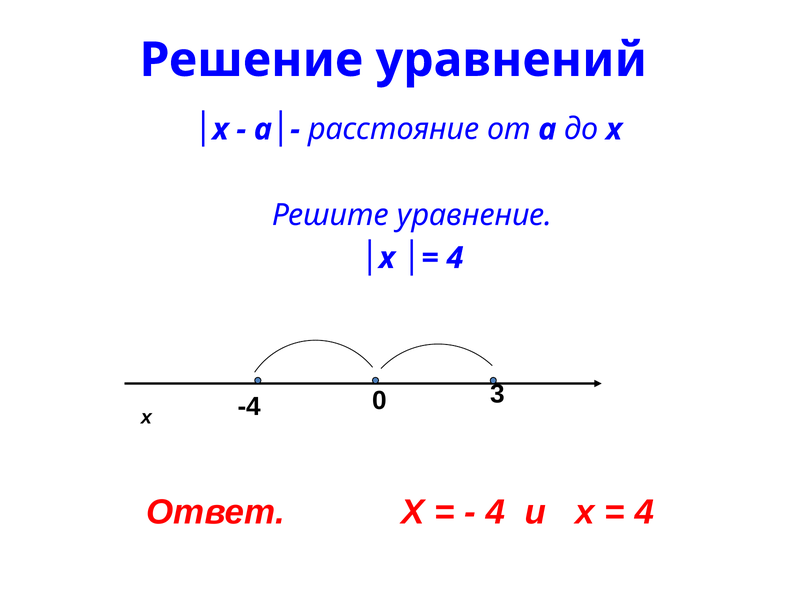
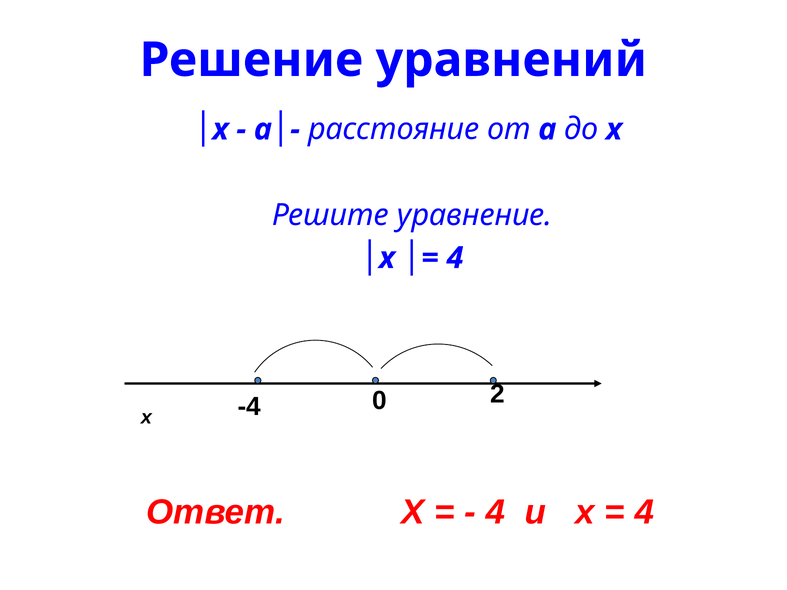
3: 3 -> 2 (497, 394)
